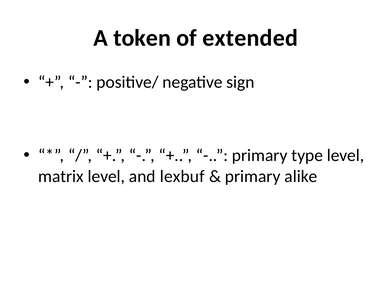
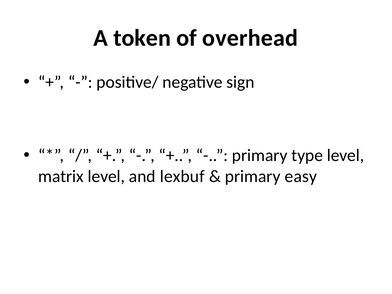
extended: extended -> overhead (250, 38)
alike: alike -> easy (301, 176)
